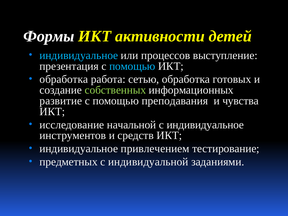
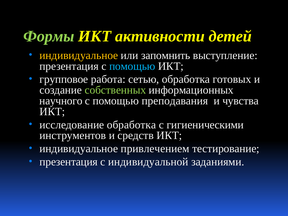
Формы colour: white -> light green (49, 36)
индивидуальное colour: light blue -> yellow (79, 55)
процессов: процессов -> запомнить (166, 55)
обработка: обработка -> групповое (64, 79)
развитие: развитие -> научного (61, 101)
исследование начальной: начальной -> обработка (131, 125)
с индивидуальное: индивидуальное -> гигиеническими (205, 125)
предметных: предметных -> презентация (69, 162)
